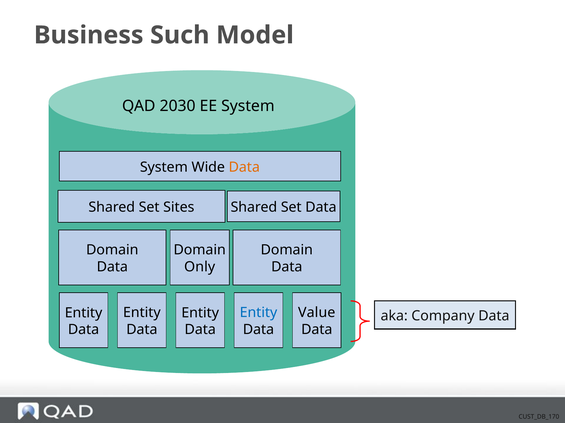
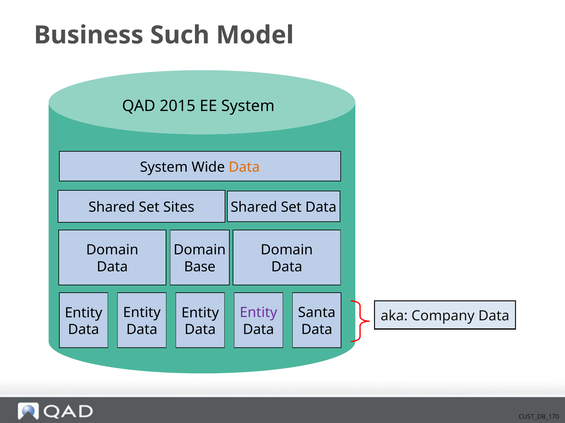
2030: 2030 -> 2015 (178, 106)
Only: Only -> Base (200, 267)
Entity colour: blue -> purple (258, 313)
Value: Value -> Santa (317, 313)
